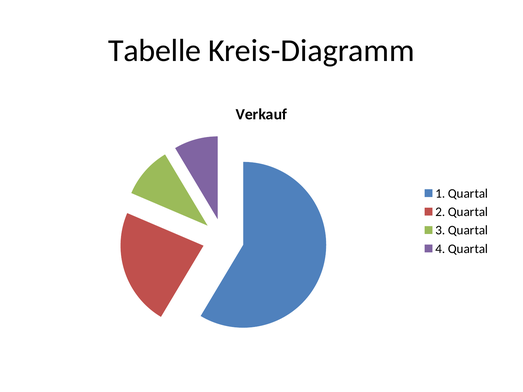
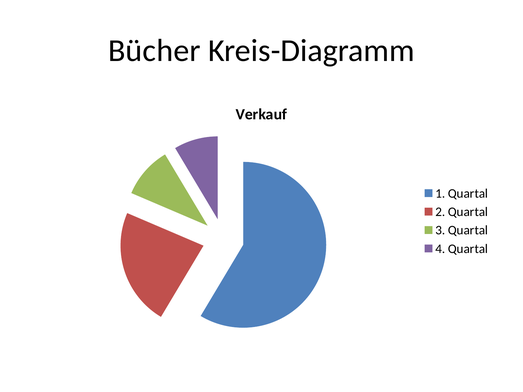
Tabelle: Tabelle -> Bücher (154, 51)
